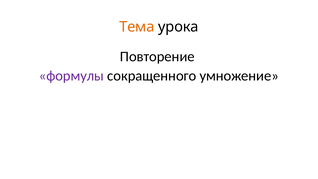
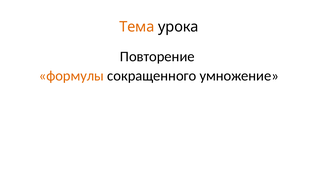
формулы colour: purple -> orange (71, 76)
